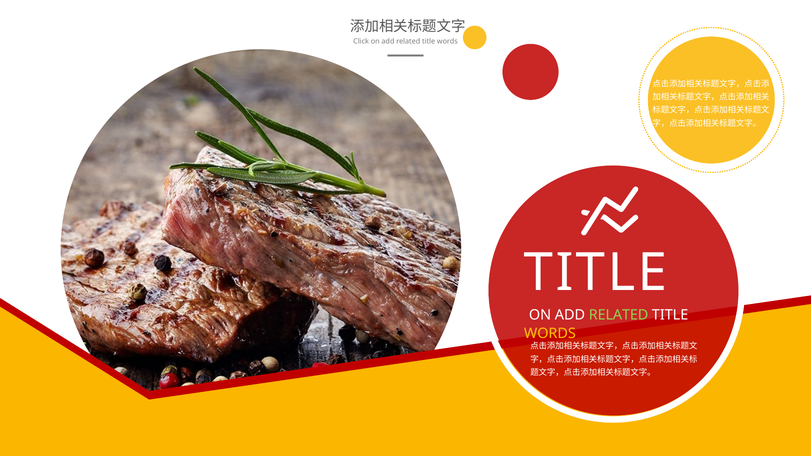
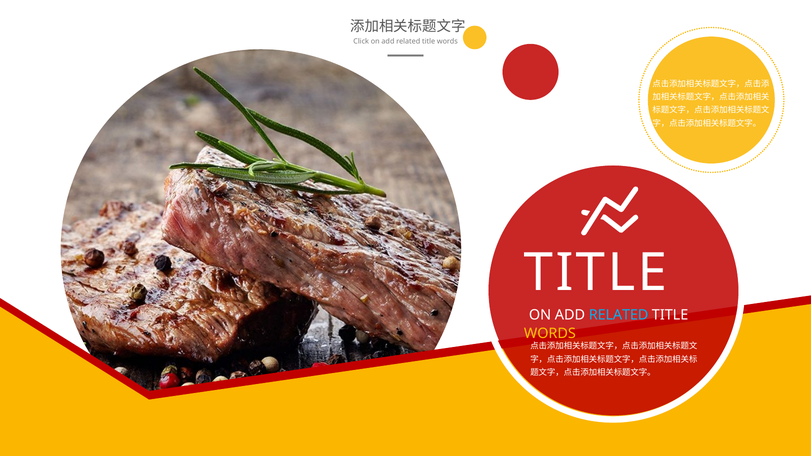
RELATED colour: light green -> light blue (619, 315)
